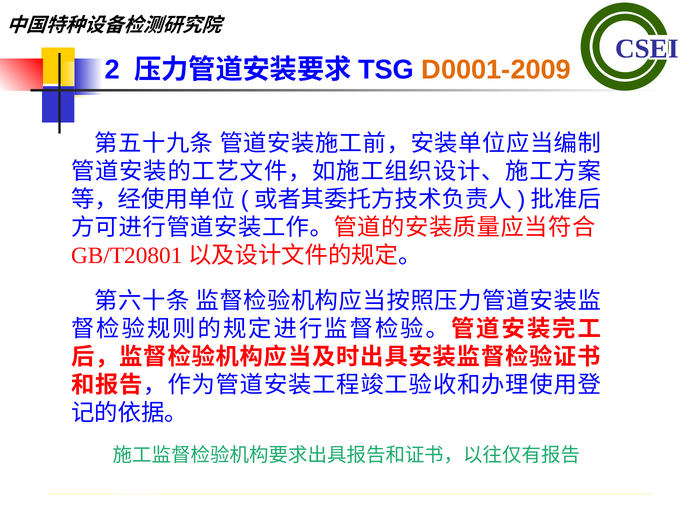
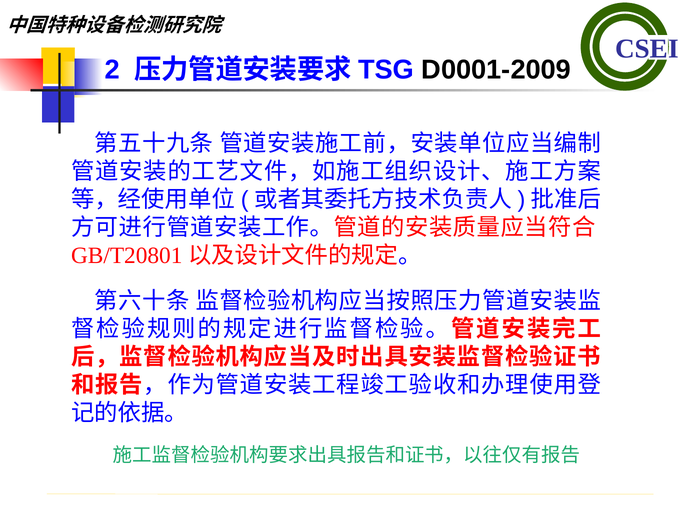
D0001-2009 colour: orange -> black (496, 70)
